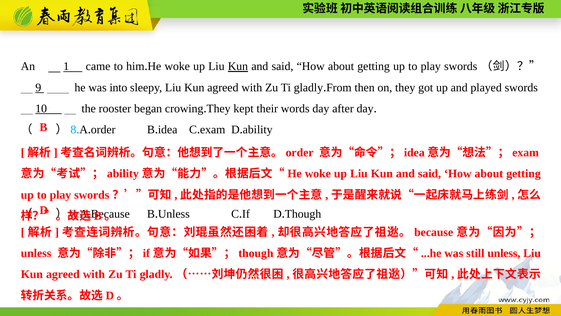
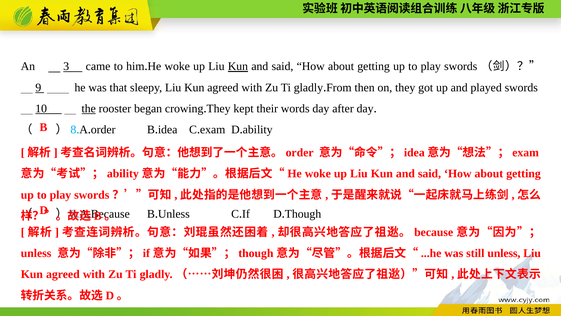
1: 1 -> 3 (66, 66)
into: into -> that (118, 87)
the underline: none -> present (89, 108)
